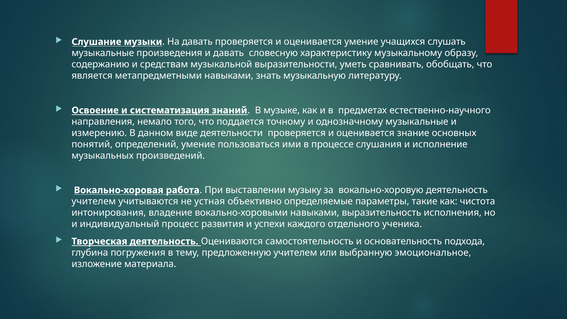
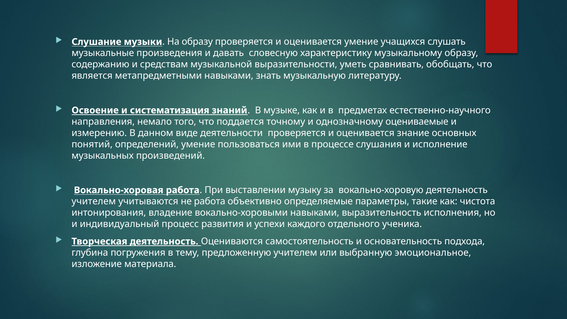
На давать: давать -> образу (197, 42)
однозначному музыкальные: музыкальные -> оцениваемые (417, 122)
не устная: устная -> работа (210, 201)
